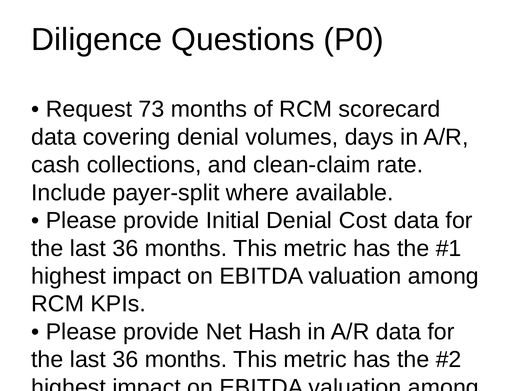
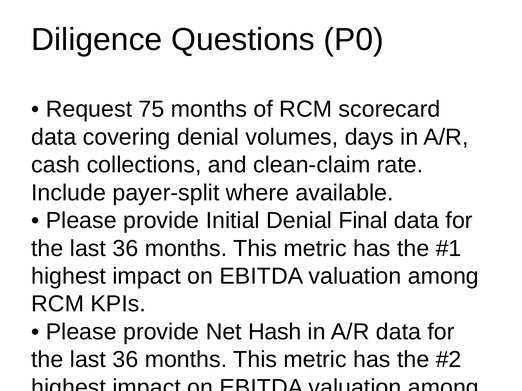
73: 73 -> 75 (152, 109)
Denial Cost: Cost -> Final (363, 221)
